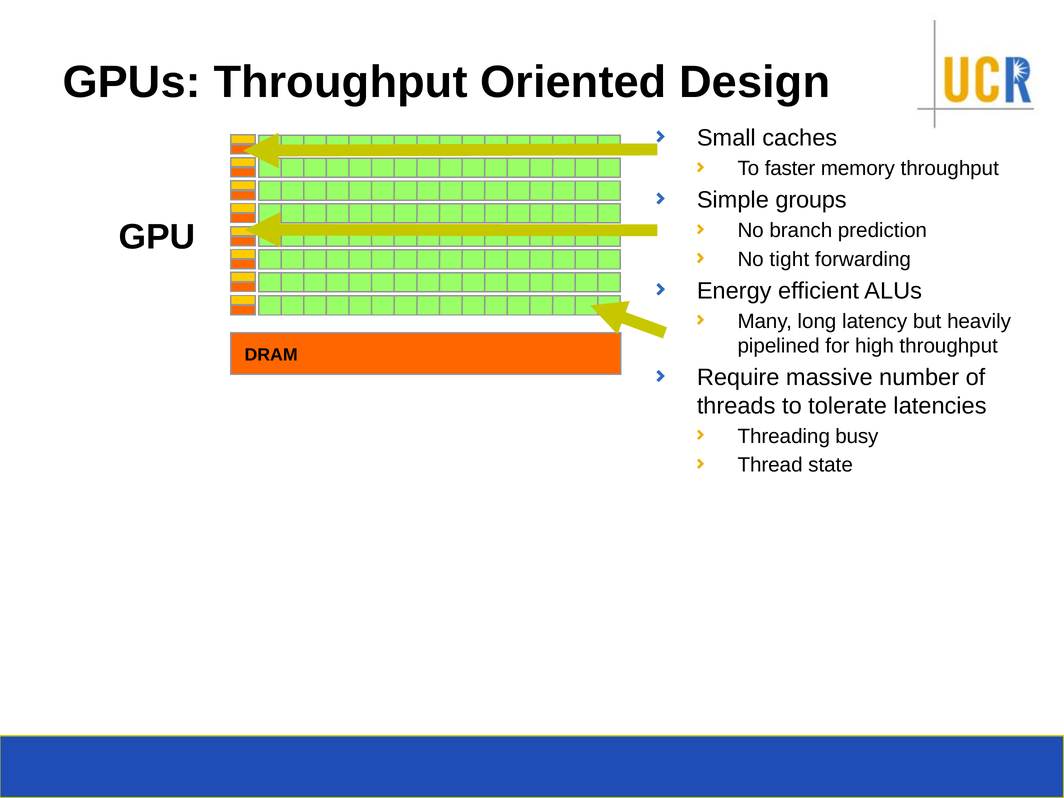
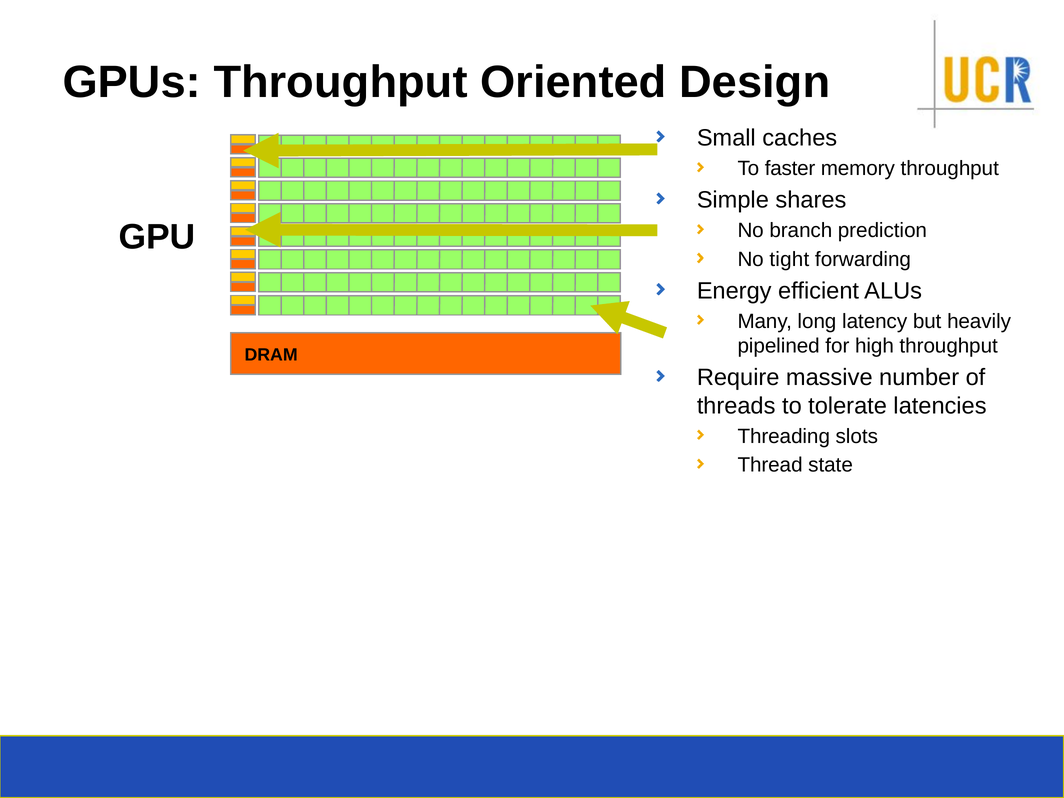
groups: groups -> shares (811, 200)
busy: busy -> slots (857, 436)
